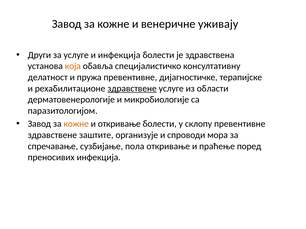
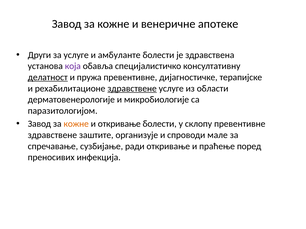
уживају: уживају -> апотеке (218, 24)
и инфекција: инфекција -> амбуланте (119, 55)
која colour: orange -> purple (73, 66)
делатност underline: none -> present (48, 77)
мора: мора -> мале (218, 135)
пола: пола -> ради (135, 147)
